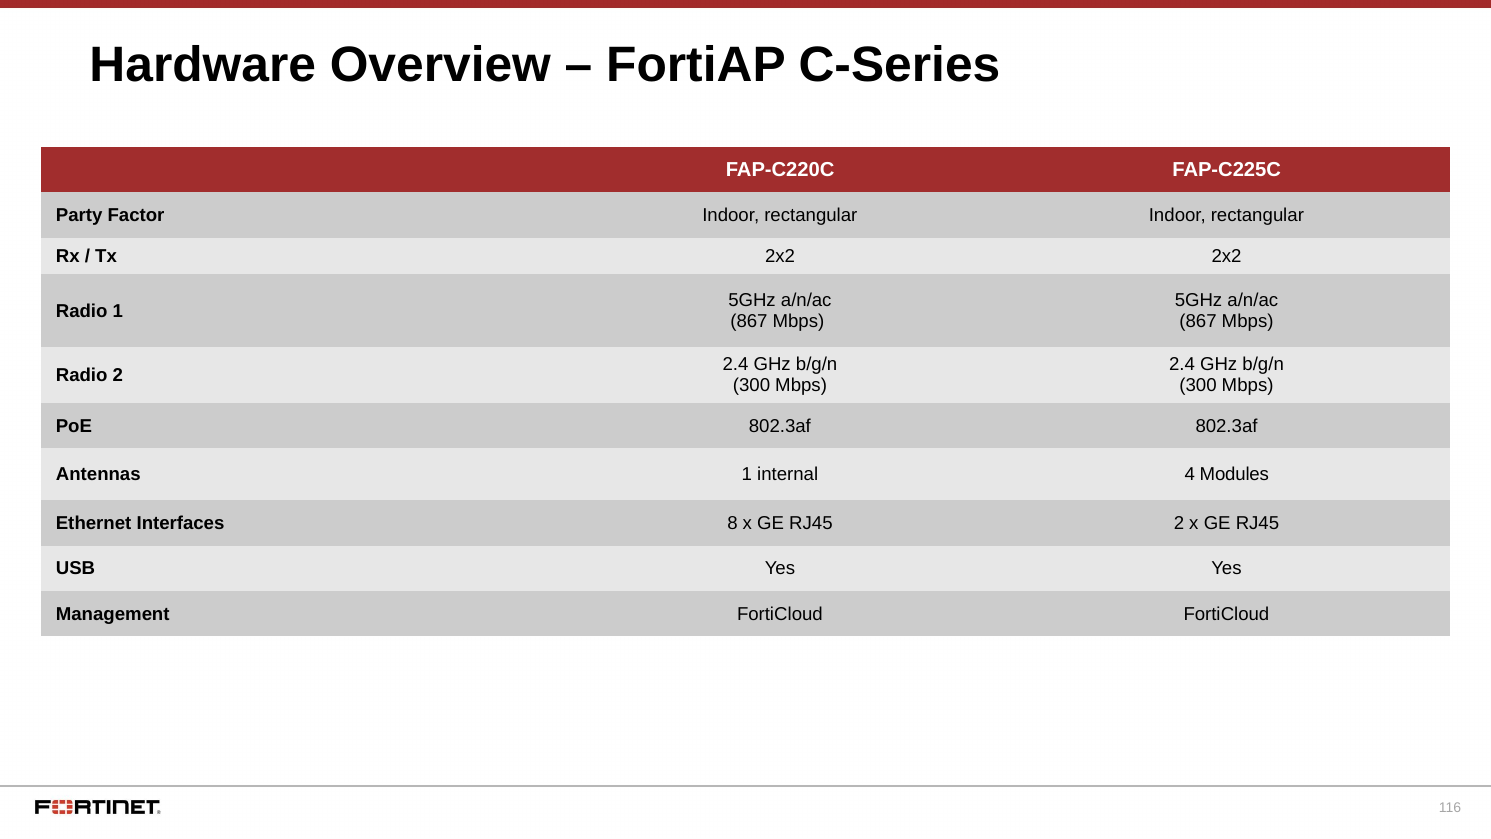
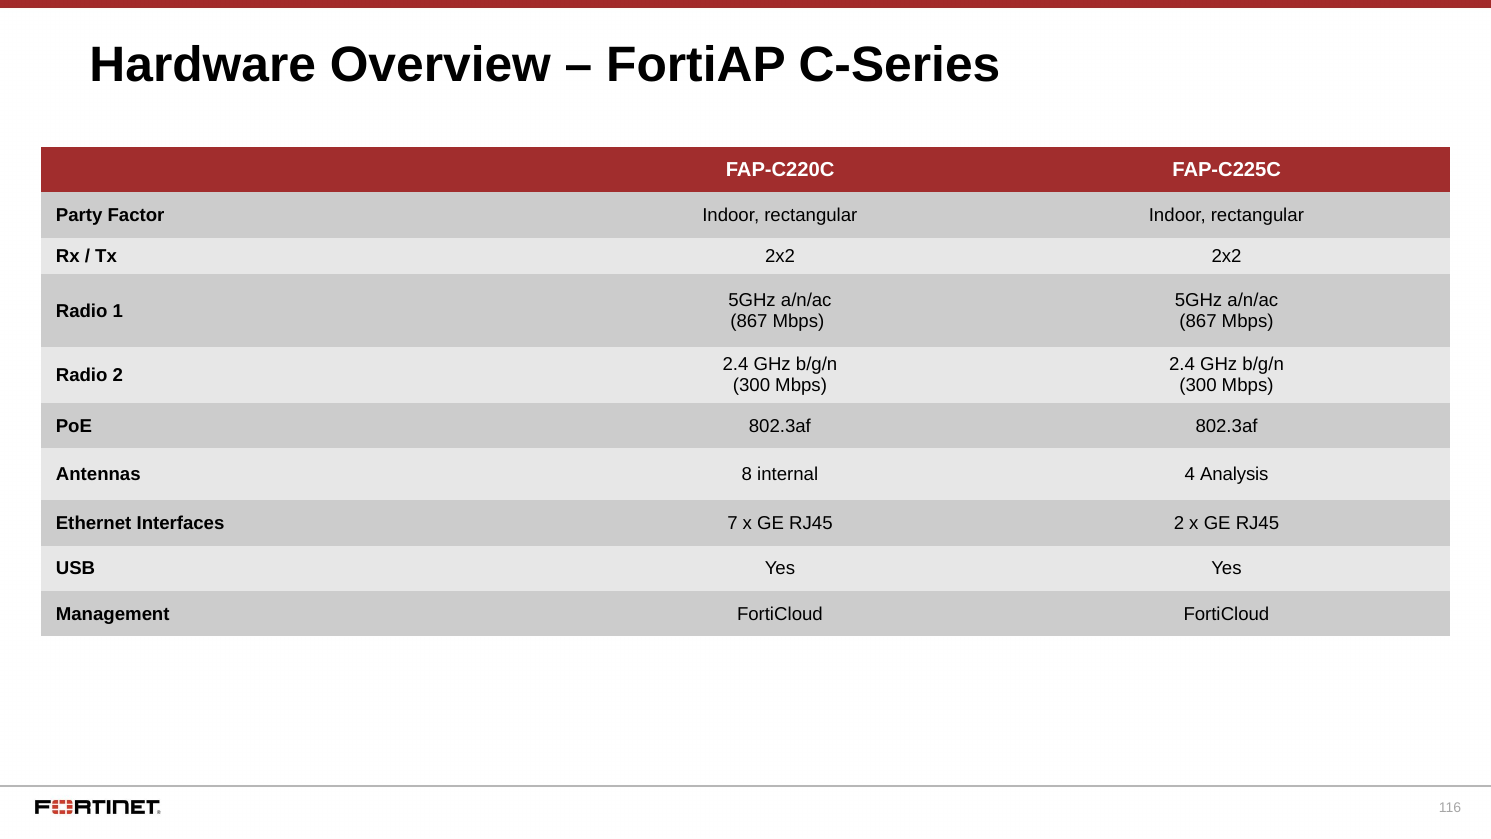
Antennas 1: 1 -> 8 (747, 475)
Modules: Modules -> Analysis (1234, 475)
8: 8 -> 7 (732, 523)
